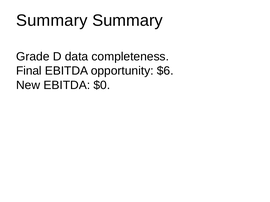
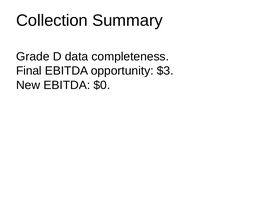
Summary: Summary -> Collection (52, 20)
$6: $6 -> $3 (165, 71)
